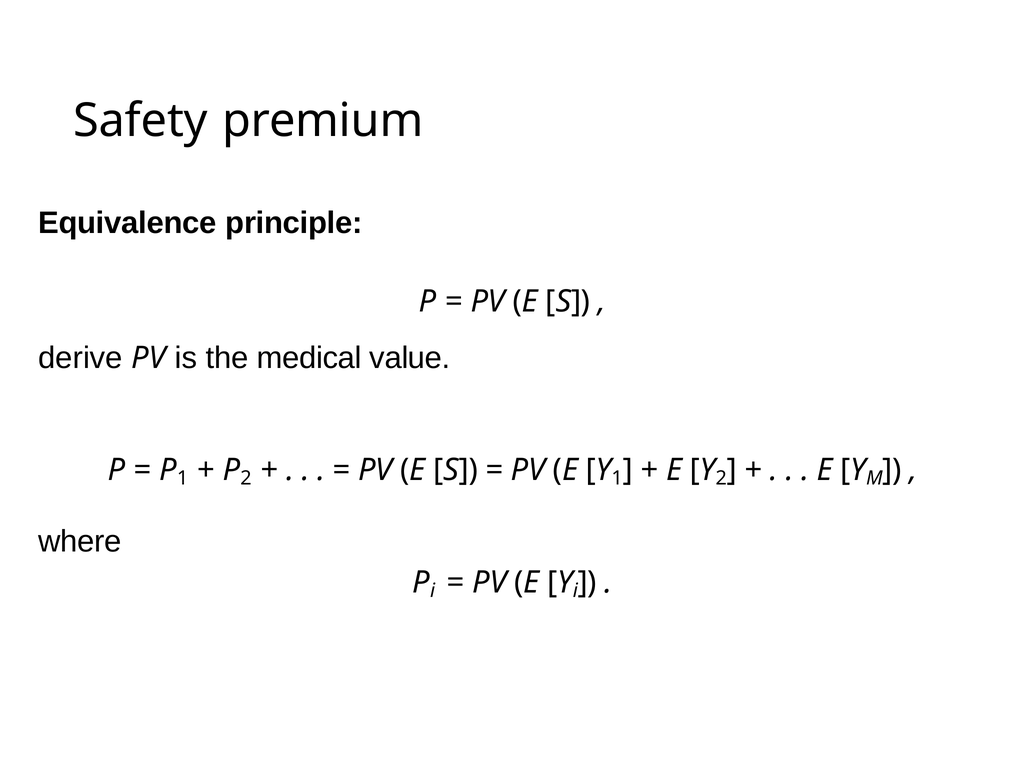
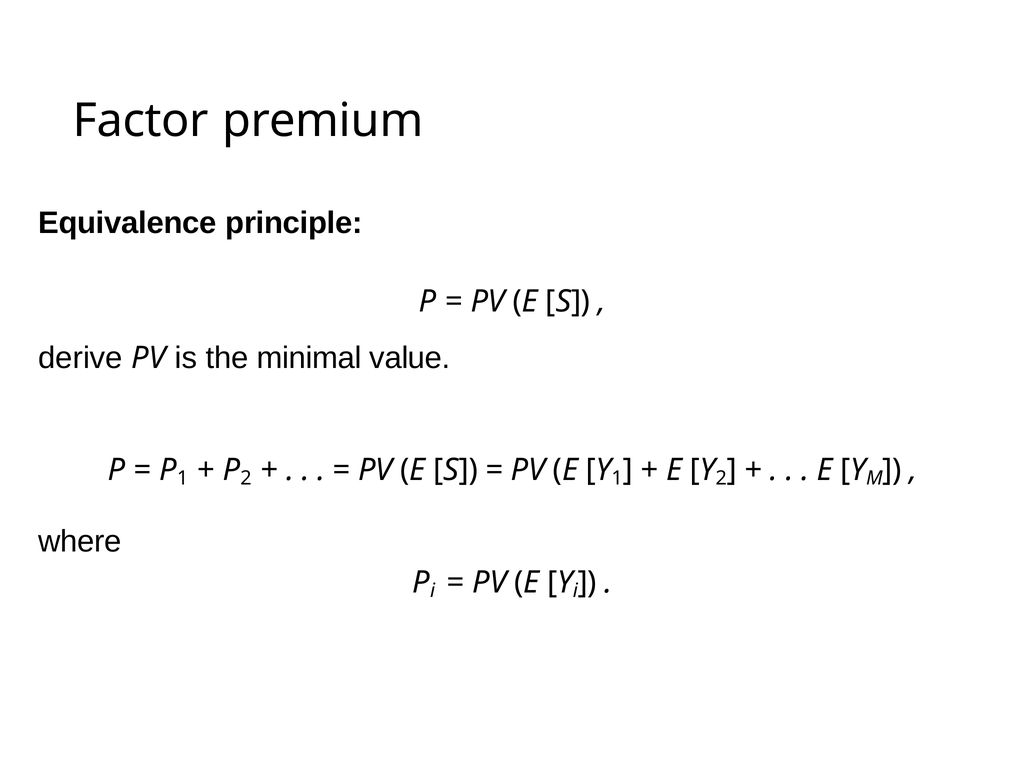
Safety: Safety -> Factor (141, 121)
medical: medical -> minimal (309, 358)
